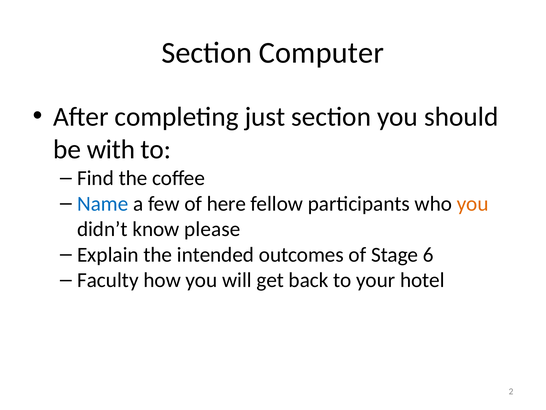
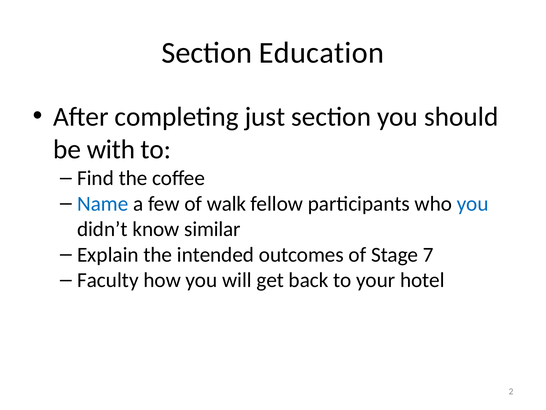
Computer: Computer -> Education (321, 53)
here: here -> walk (226, 203)
you colour: orange -> blue (473, 203)
please: please -> similar (212, 229)
6: 6 -> 7 (428, 254)
